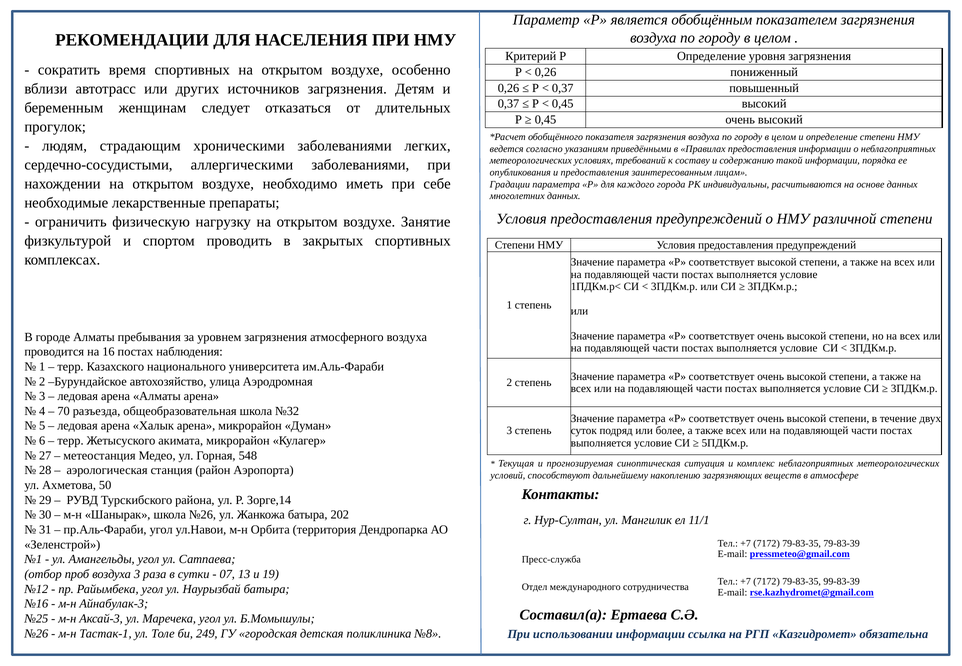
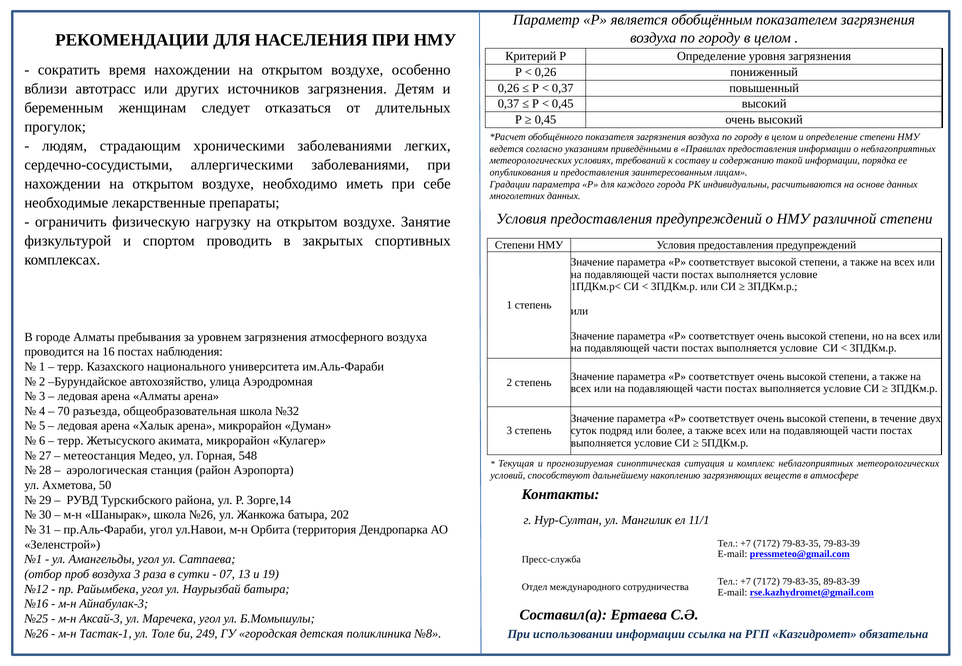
время спортивных: спортивных -> нахождении (192, 70)
99-83-39: 99-83-39 -> 89-83-39 (842, 582)
